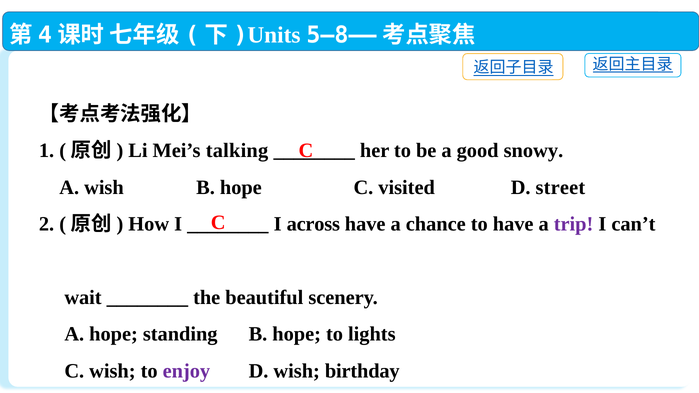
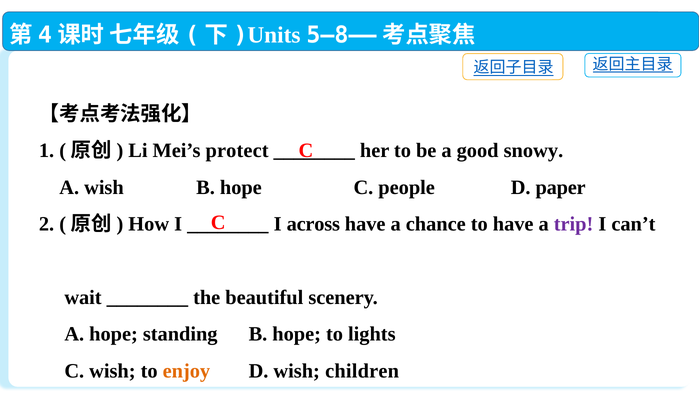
talking: talking -> protect (237, 151)
visited: visited -> people (407, 188)
street: street -> paper (561, 188)
enjoy colour: purple -> orange (186, 371)
birthday: birthday -> children (362, 371)
